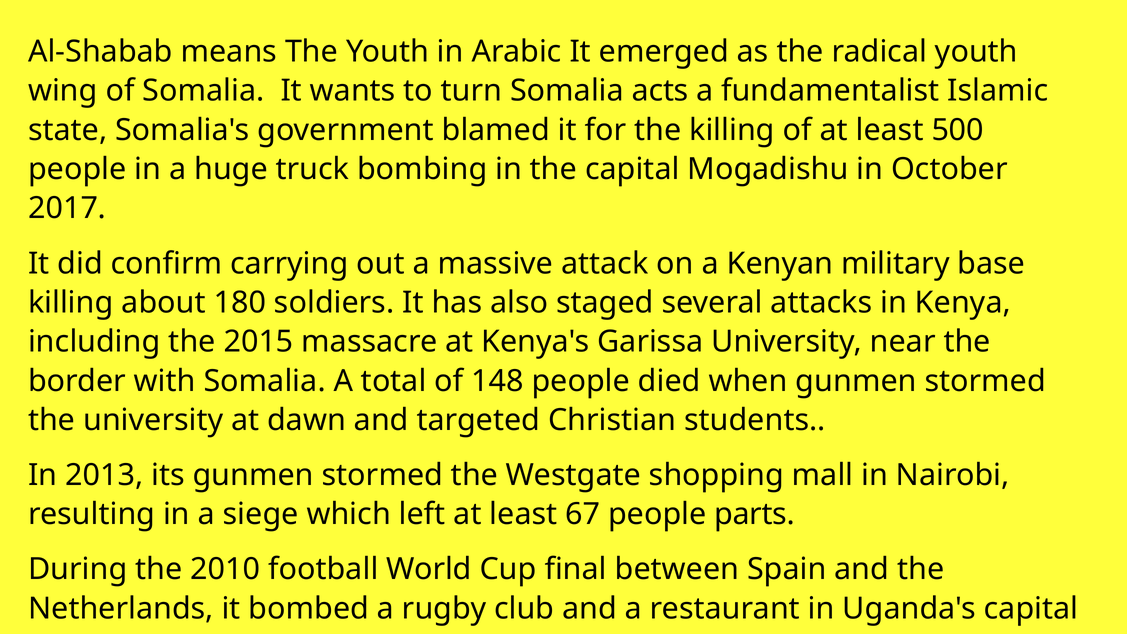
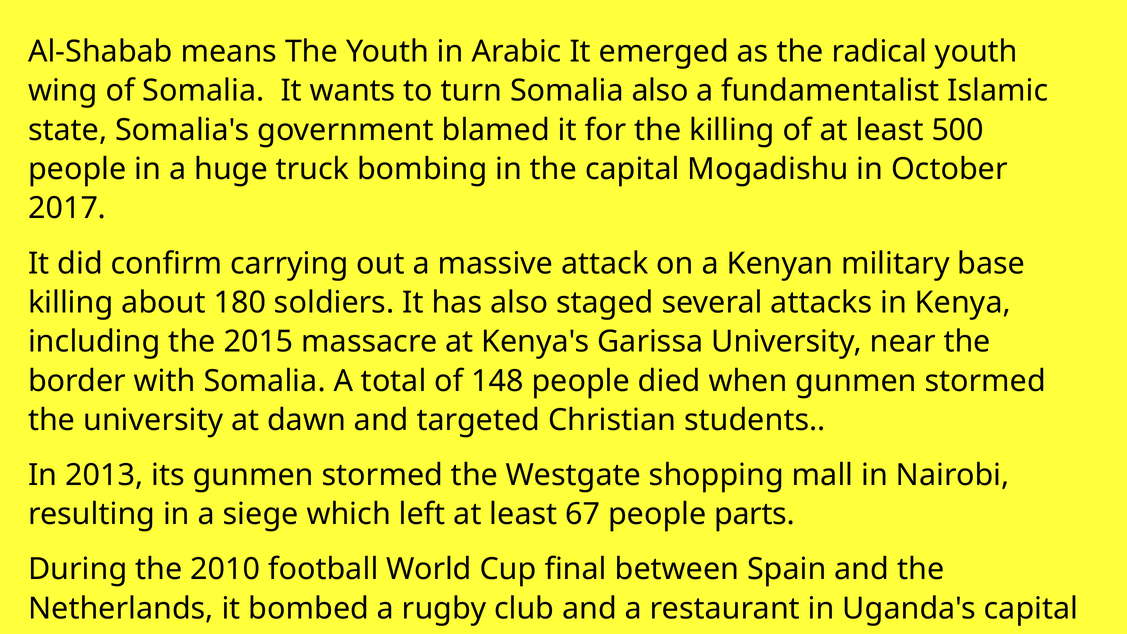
Somalia acts: acts -> also (660, 91)
